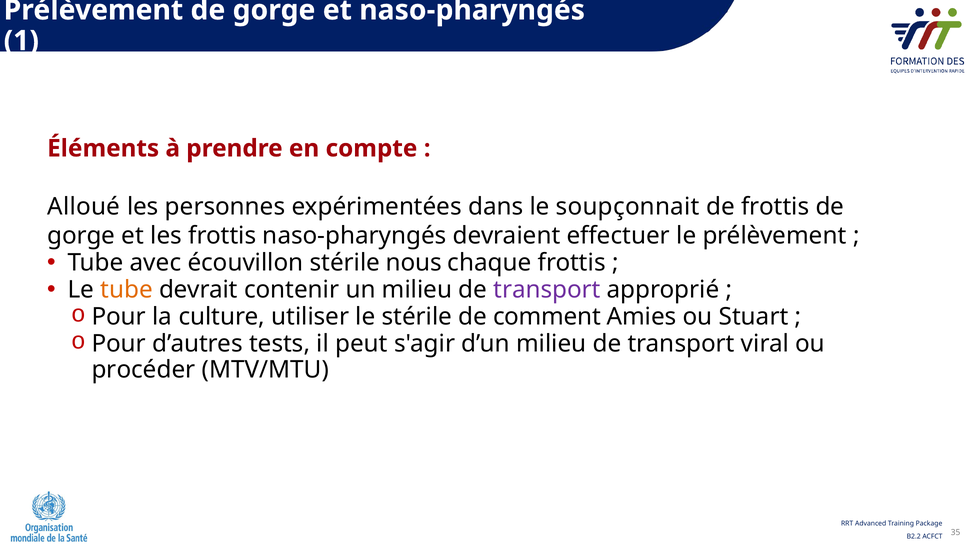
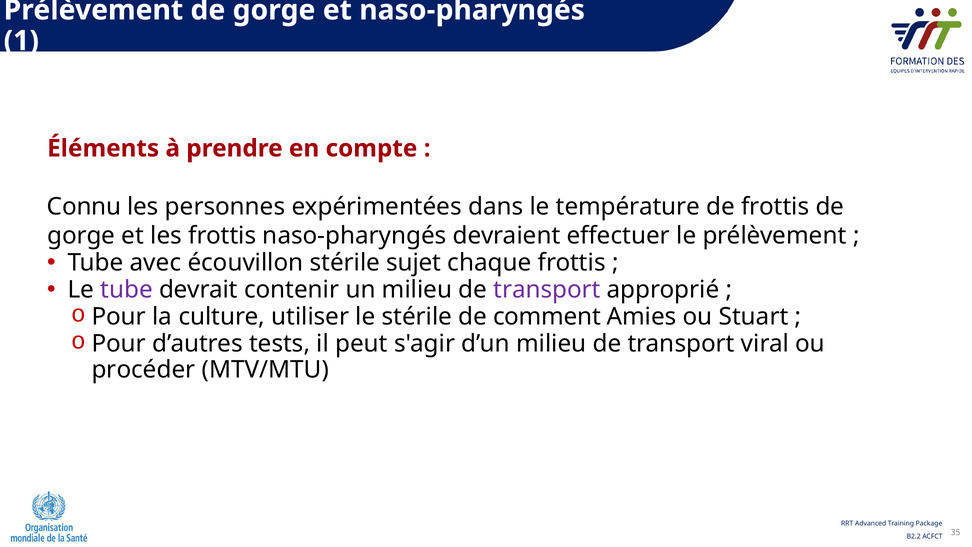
Alloué: Alloué -> Connu (84, 207)
soupçonnait: soupçonnait -> température (628, 207)
nous: nous -> sujet (414, 262)
tube colour: orange -> purple (127, 289)
